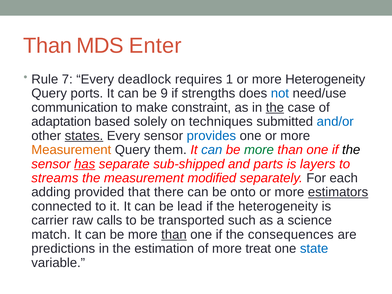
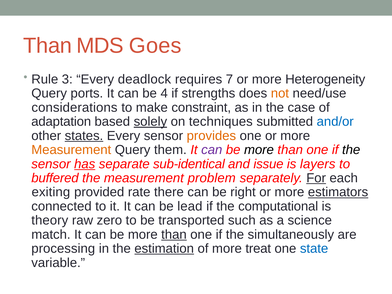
Enter: Enter -> Goes (155, 46)
7: 7 -> 3 (67, 79)
1: 1 -> 7 (229, 79)
9: 9 -> 4 (164, 93)
not colour: blue -> orange (280, 93)
communication: communication -> considerations (74, 108)
the underline: present -> none (275, 108)
solely underline: none -> present (150, 122)
provides colour: blue -> orange (211, 136)
can colour: blue -> purple (212, 150)
more colour: green -> black (259, 150)
sub-shipped: sub-shipped -> sub-identical (189, 164)
parts: parts -> issue (268, 164)
streams: streams -> buffered (55, 178)
modified: modified -> problem (212, 178)
For underline: none -> present (316, 178)
adding: adding -> exiting (51, 192)
that: that -> rate (139, 192)
onto: onto -> right (243, 192)
the heterogeneity: heterogeneity -> computational (278, 206)
carrier: carrier -> theory (50, 220)
calls: calls -> zero (109, 220)
consequences: consequences -> simultaneously (291, 234)
predictions: predictions -> processing (63, 249)
estimation underline: none -> present (164, 249)
